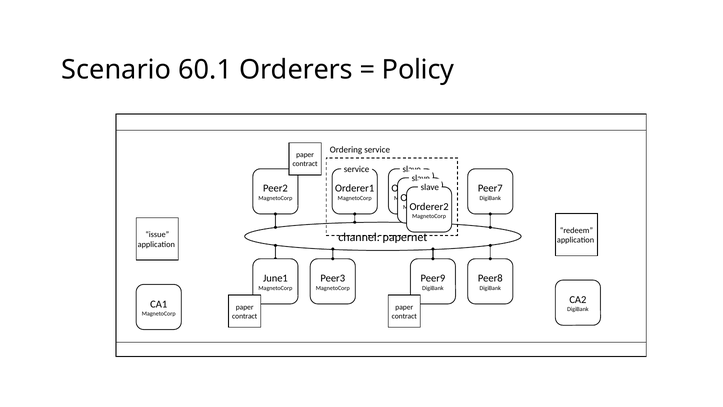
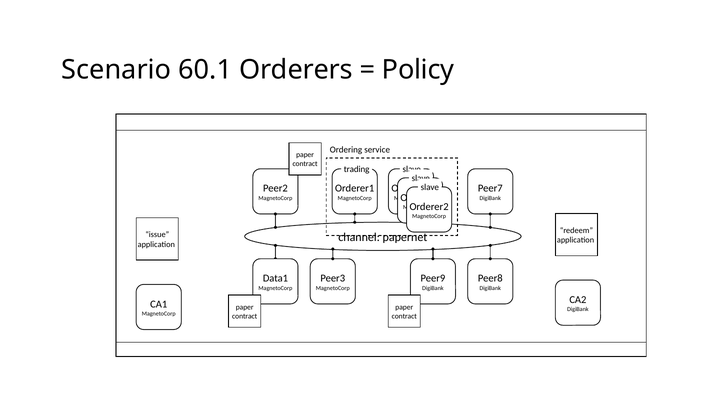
service: service -> trading (357, 169)
June1: June1 -> Data1 (275, 278)
